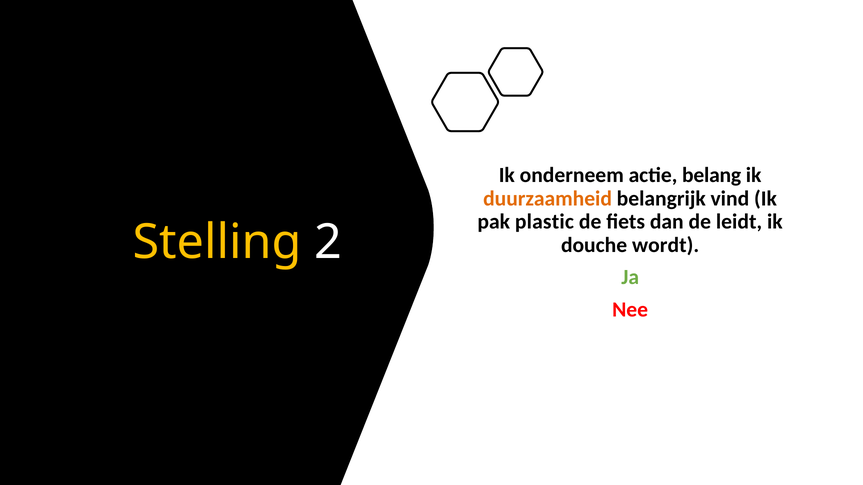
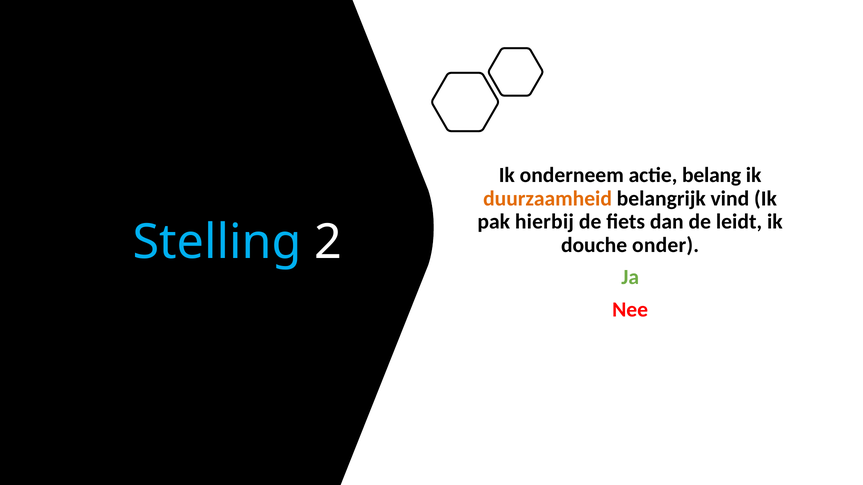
plastic: plastic -> hierbij (544, 222)
Stelling colour: yellow -> light blue (217, 242)
wordt: wordt -> onder (666, 245)
